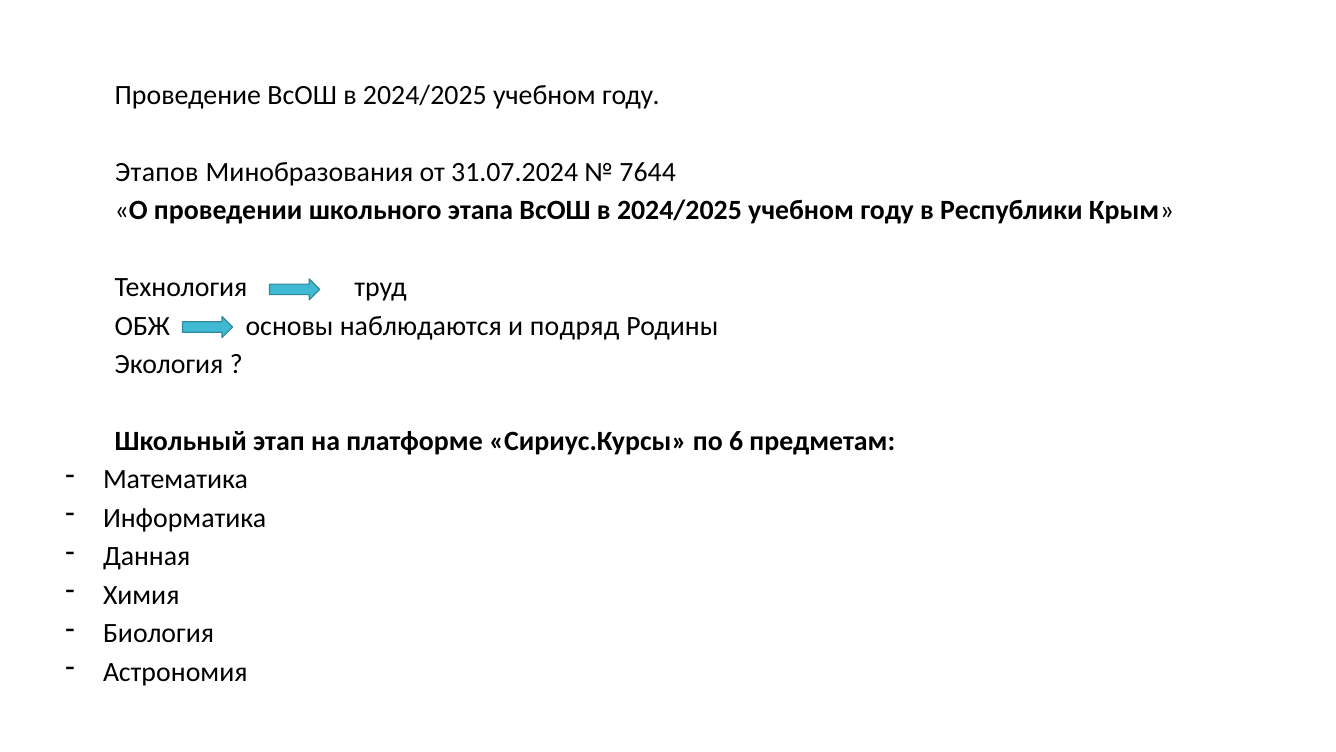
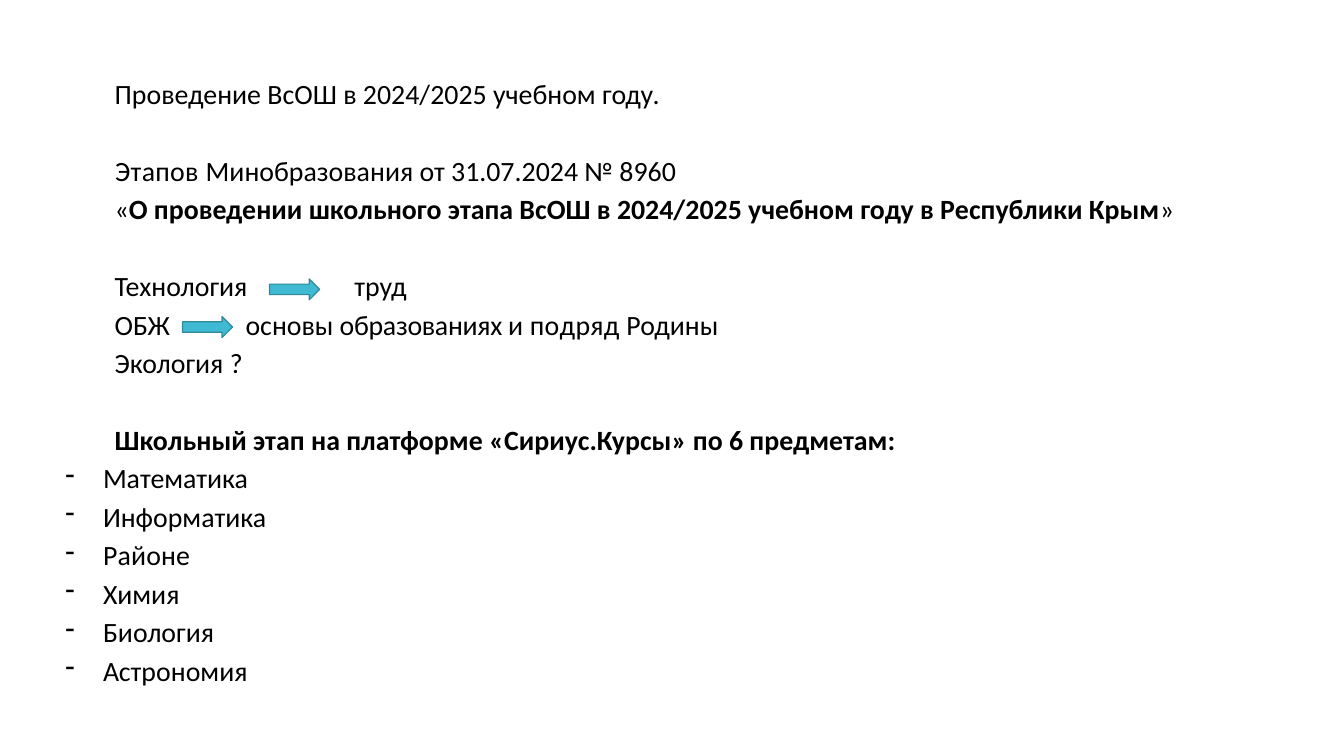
7644: 7644 -> 8960 (648, 172)
наблюдаются: наблюдаются -> образованиях (421, 326)
Данная: Данная -> Районе (147, 556)
